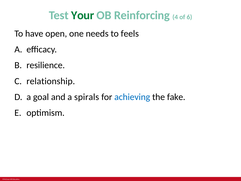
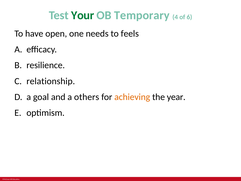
Reinforcing: Reinforcing -> Temporary (142, 15)
spirals: spirals -> others (87, 97)
achieving colour: blue -> orange (132, 97)
fake: fake -> year (176, 97)
